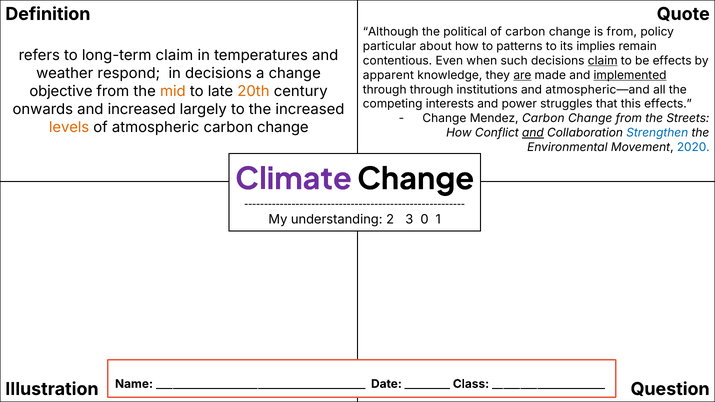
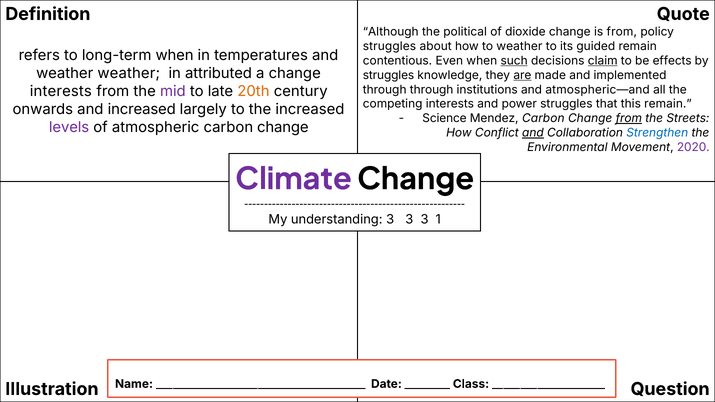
of carbon: carbon -> dioxide (525, 32)
particular: particular -> struggles (389, 46)
to patterns: patterns -> weather (519, 46)
implies: implies -> guided (596, 46)
long-term claim: claim -> when (175, 55)
such underline: none -> present (514, 61)
weather respond: respond -> weather (129, 73)
in decisions: decisions -> attributed (219, 73)
apparent: apparent -> struggles (389, 75)
implemented underline: present -> none (630, 75)
objective: objective -> interests (61, 91)
mid colour: orange -> purple (173, 91)
this effects: effects -> remain (668, 104)
Change: Change -> Science (445, 119)
from underline: none -> present (629, 119)
levels colour: orange -> purple (69, 127)
2020 colour: blue -> purple (693, 147)
understanding 2: 2 -> 3 (390, 220)
0: 0 -> 3 (424, 220)
